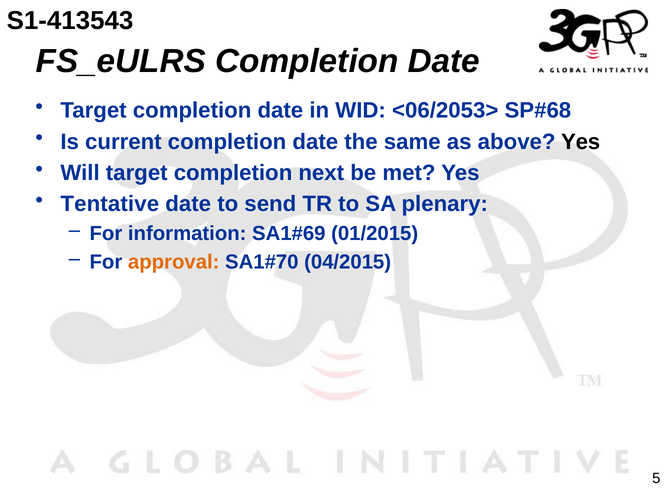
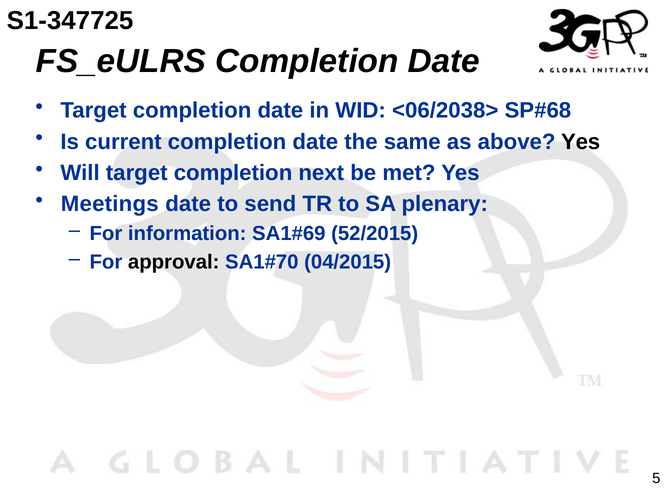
S1-413543: S1-413543 -> S1-347725 (70, 21)
<06/2053>: <06/2053> -> <06/2038> (445, 111)
Tentative: Tentative -> Meetings (110, 204)
01/2015: 01/2015 -> 52/2015 (375, 234)
approval colour: orange -> black (174, 262)
